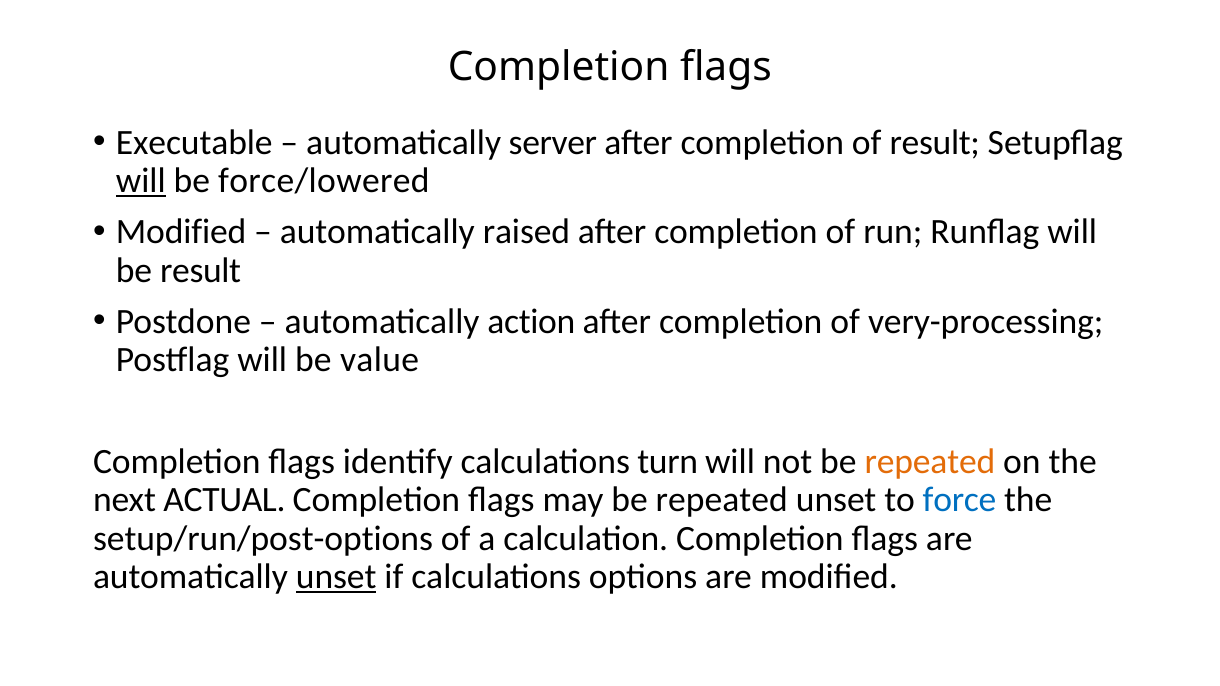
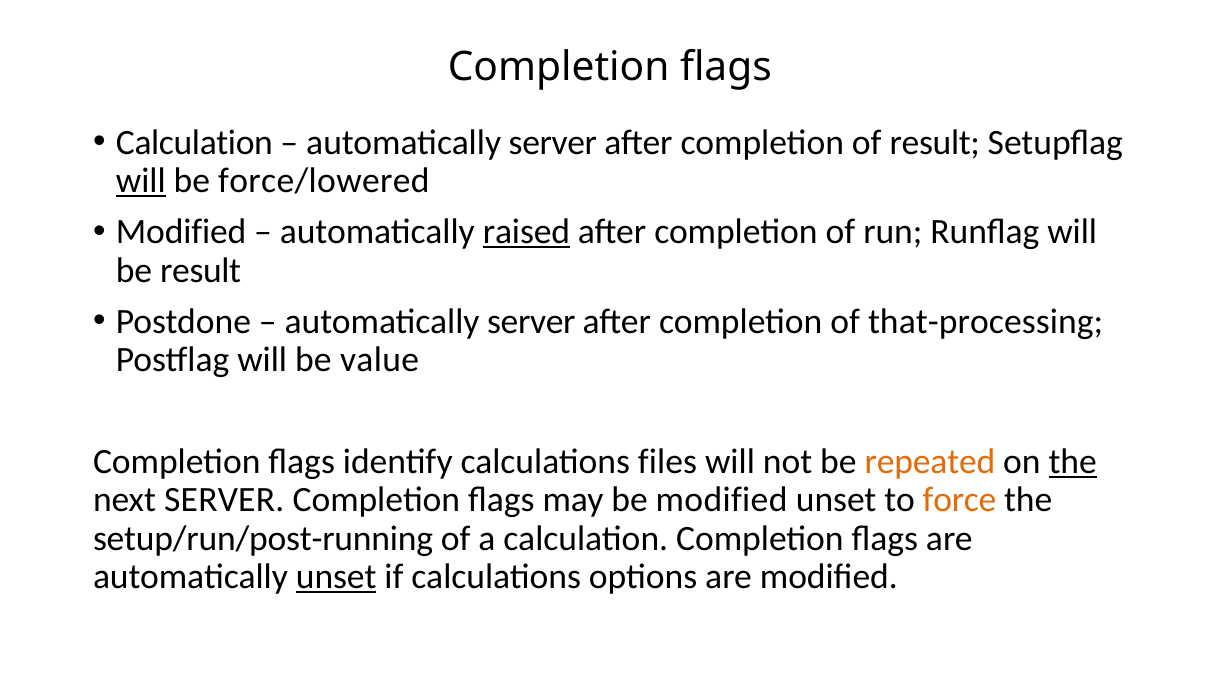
Executable: Executable -> Calculation (194, 143)
raised underline: none -> present (526, 232)
action: action -> server (531, 321)
very-processing: very-processing -> that-processing (986, 321)
turn: turn -> files (667, 462)
the underline: none -> present (1073, 462)
next ACTUAL: ACTUAL -> SERVER (224, 500)
may be repeated: repeated -> modified (722, 500)
force colour: blue -> orange (960, 500)
setup/run/post-options: setup/run/post-options -> setup/run/post-running (263, 539)
